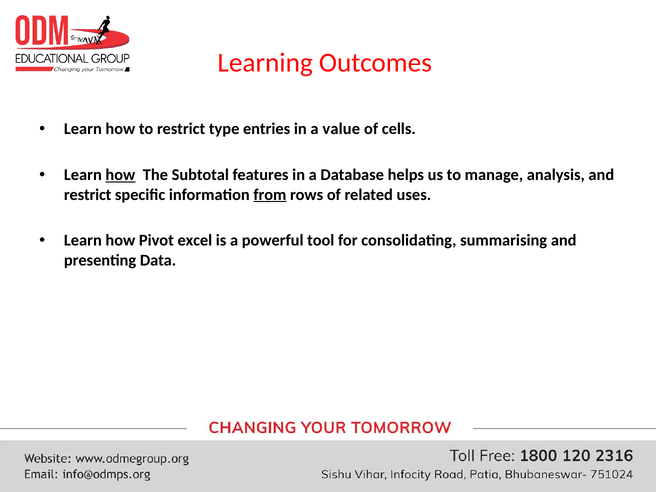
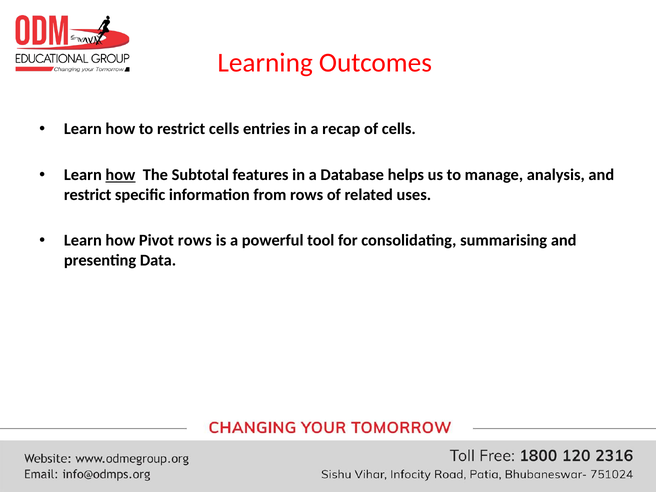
restrict type: type -> cells (224, 129)
value: value -> recap (341, 129)
from underline: present -> none (270, 195)
Pivot excel: excel -> rows (195, 241)
